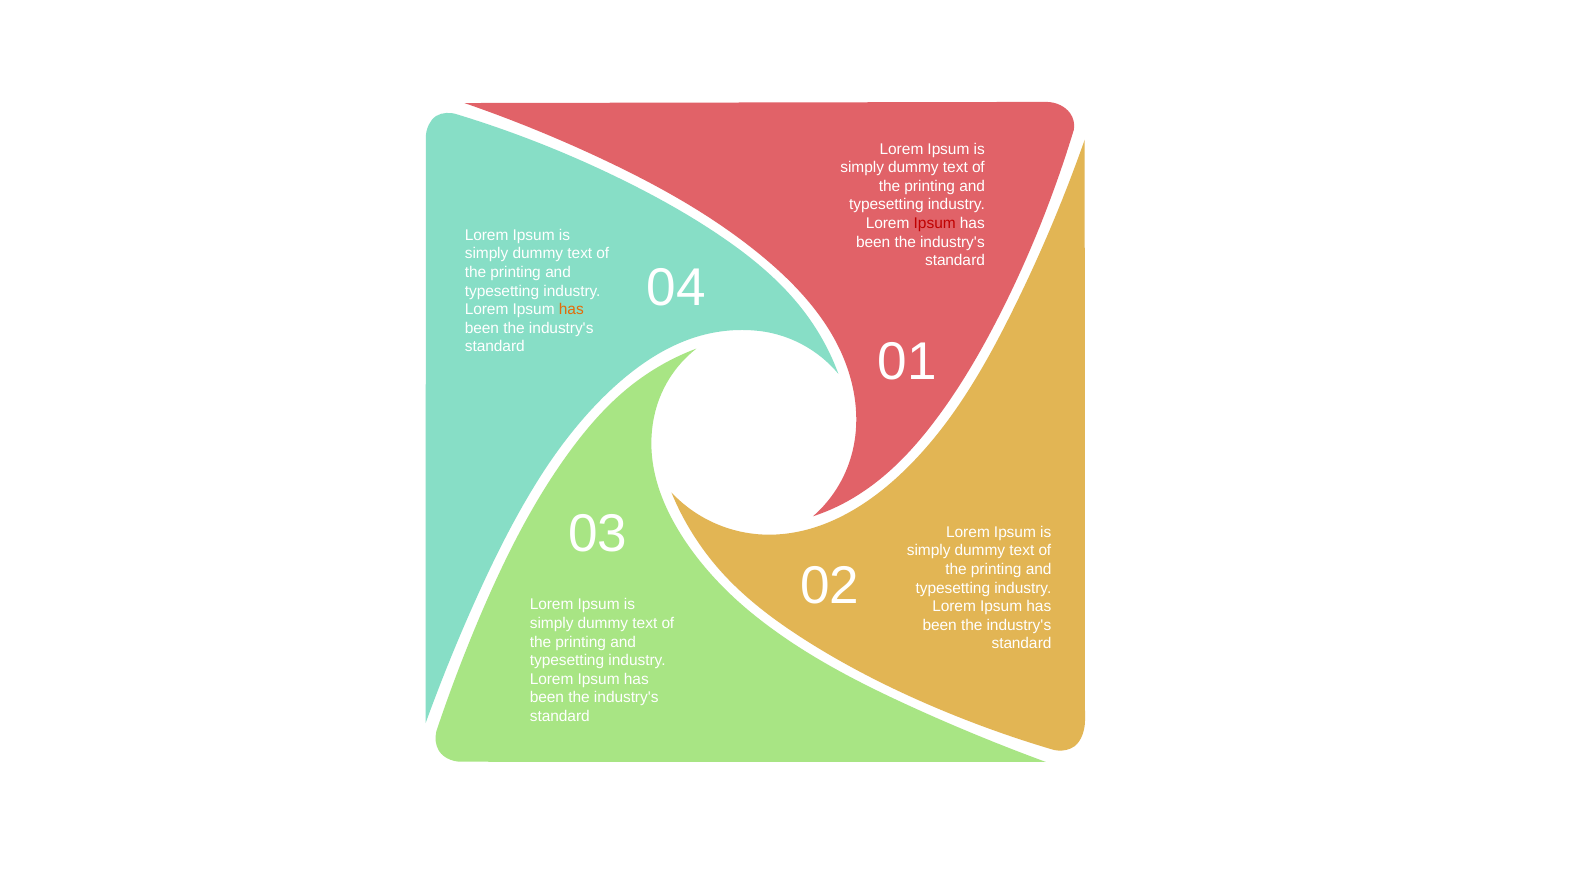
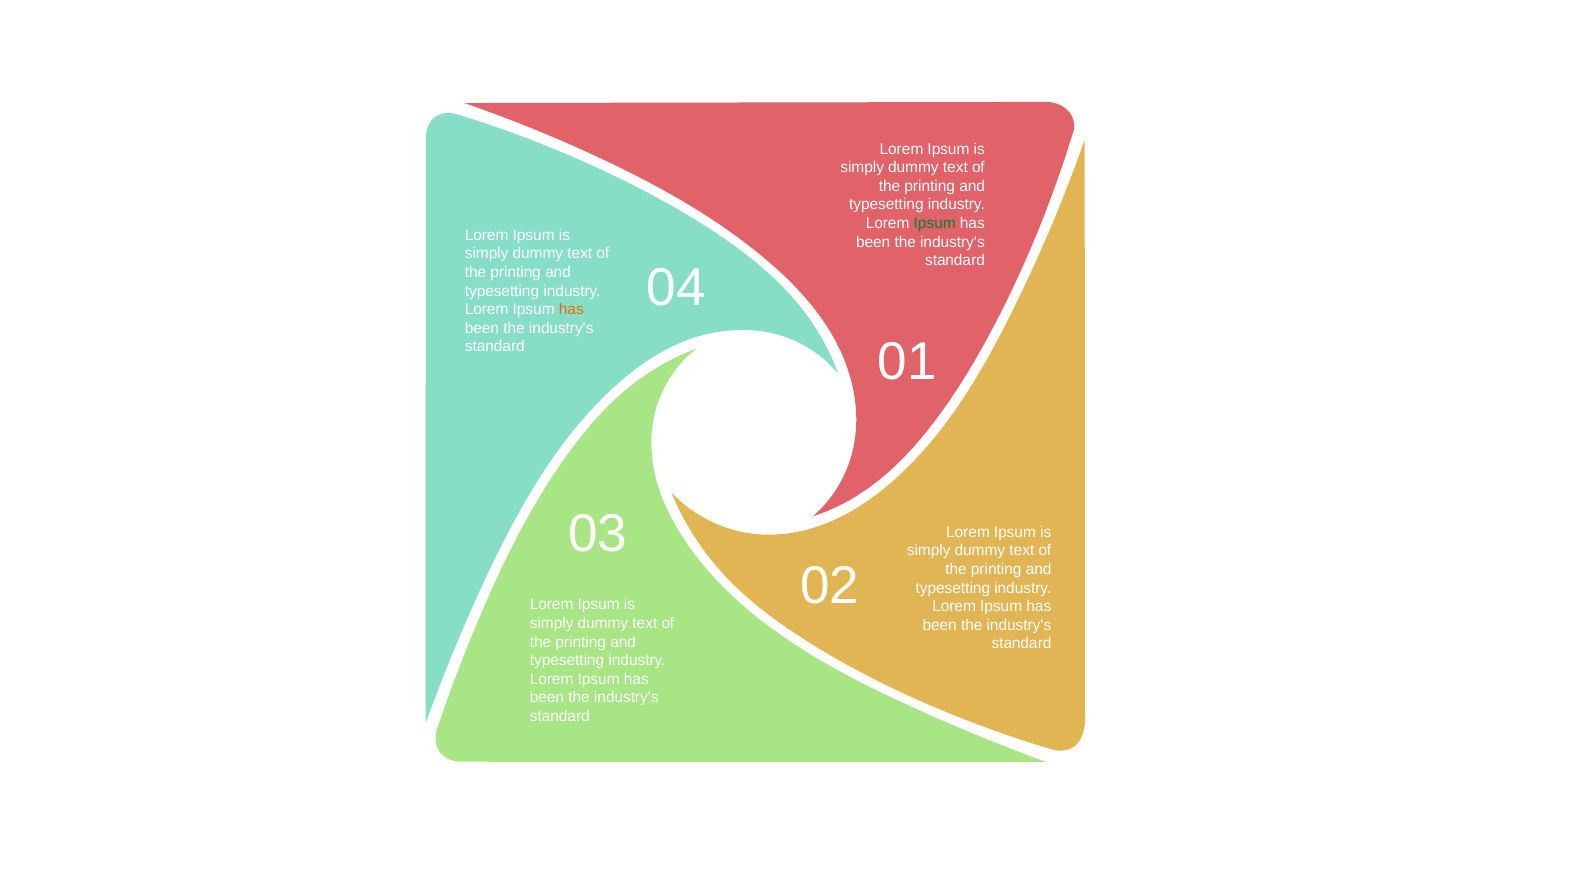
Ipsum colour: red -> green (935, 223)
